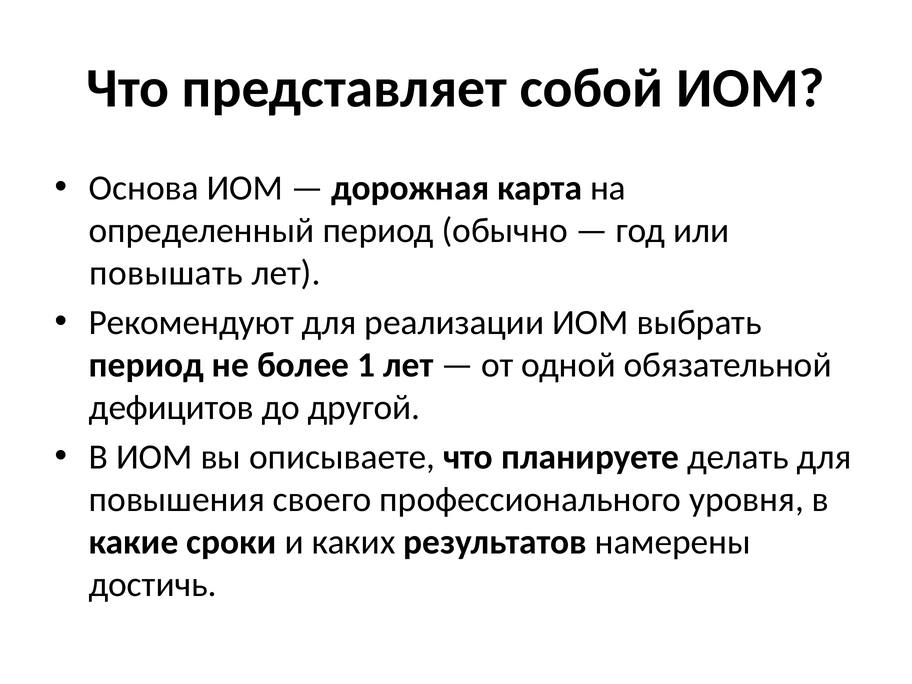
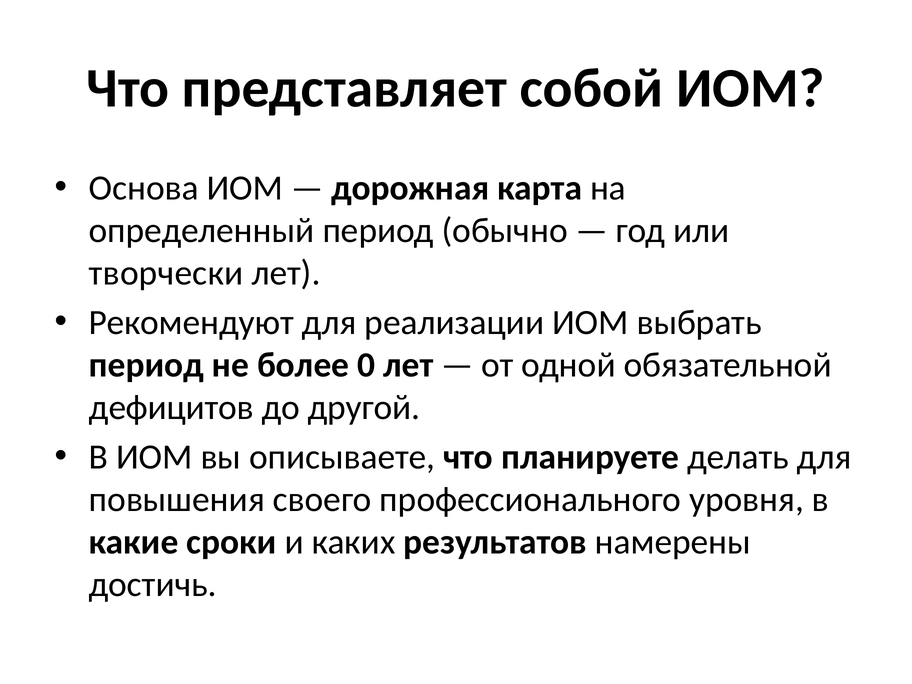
повышать: повышать -> творчески (166, 273)
1: 1 -> 0 (366, 365)
